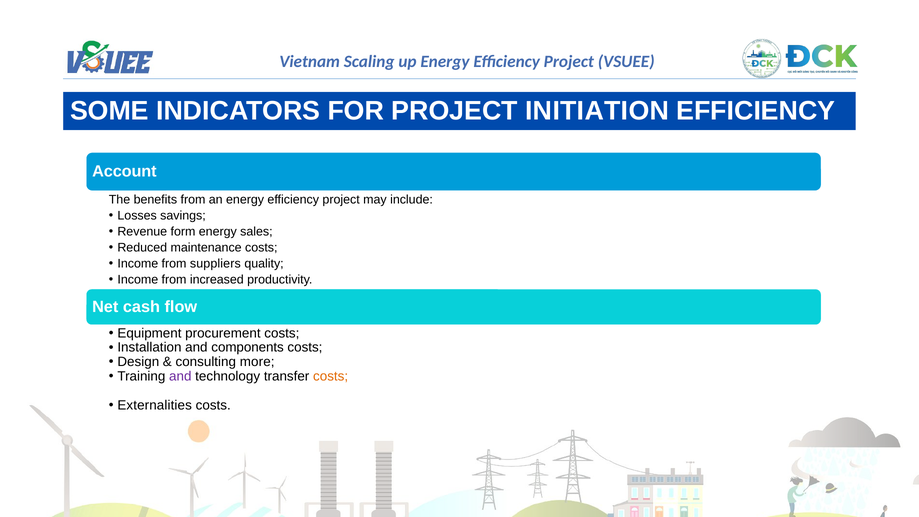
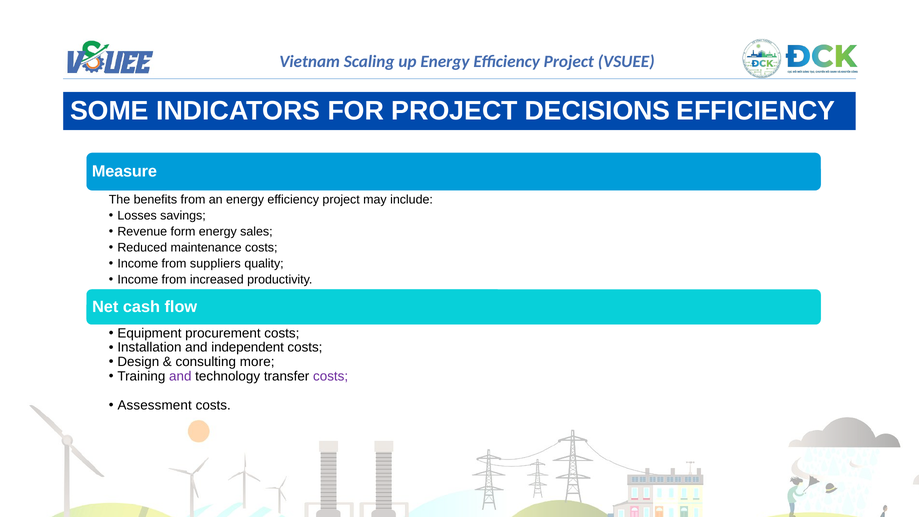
INITIATION: INITIATION -> DECISIONS (597, 111)
Account: Account -> Measure (124, 171)
components: components -> independent (248, 348)
costs colour: orange -> purple (331, 377)
Externalities: Externalities -> Assessment (155, 405)
